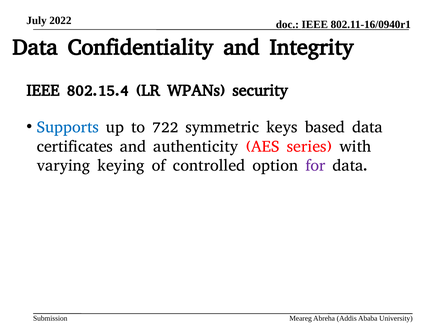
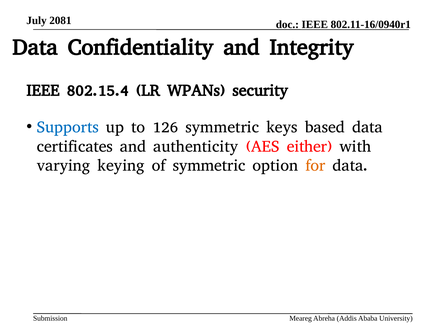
2022: 2022 -> 2081 (60, 21)
722: 722 -> 126 (165, 127)
series: series -> either (310, 146)
of controlled: controlled -> symmetric (209, 165)
for colour: purple -> orange (315, 165)
